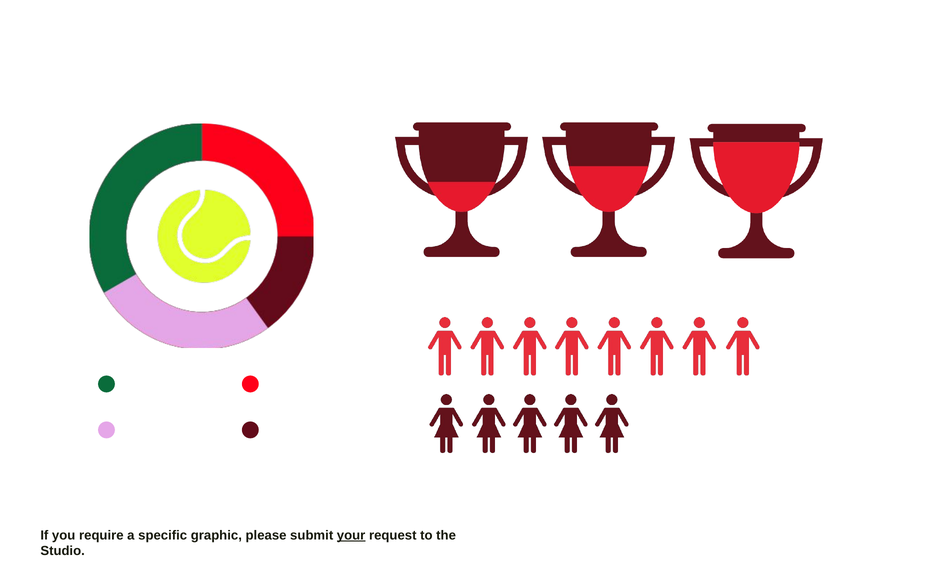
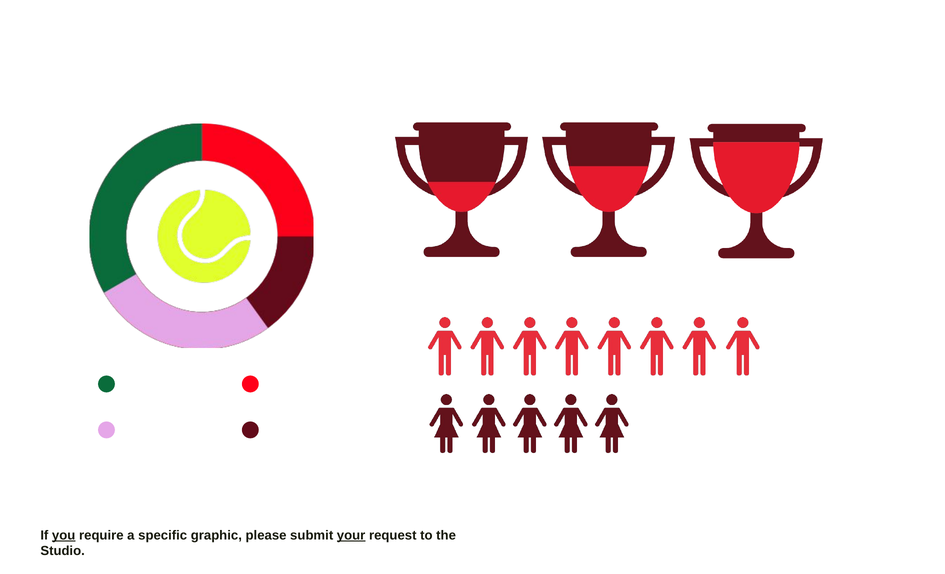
you underline: none -> present (64, 535)
